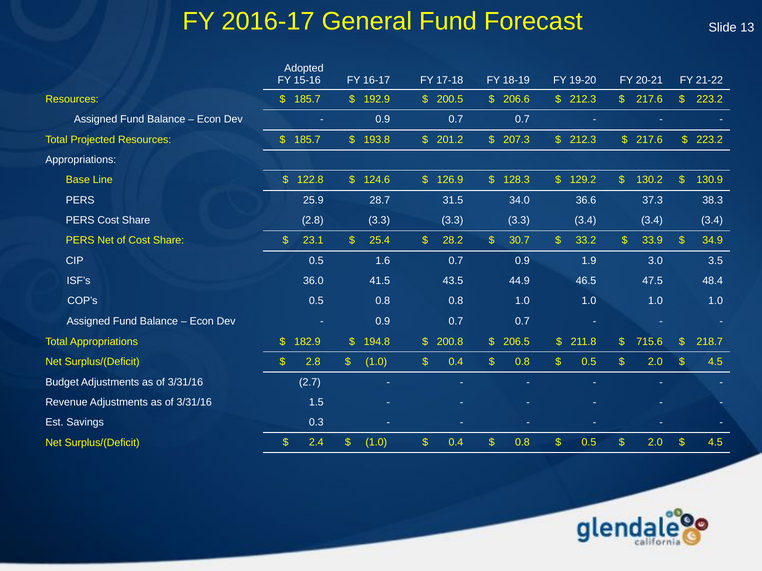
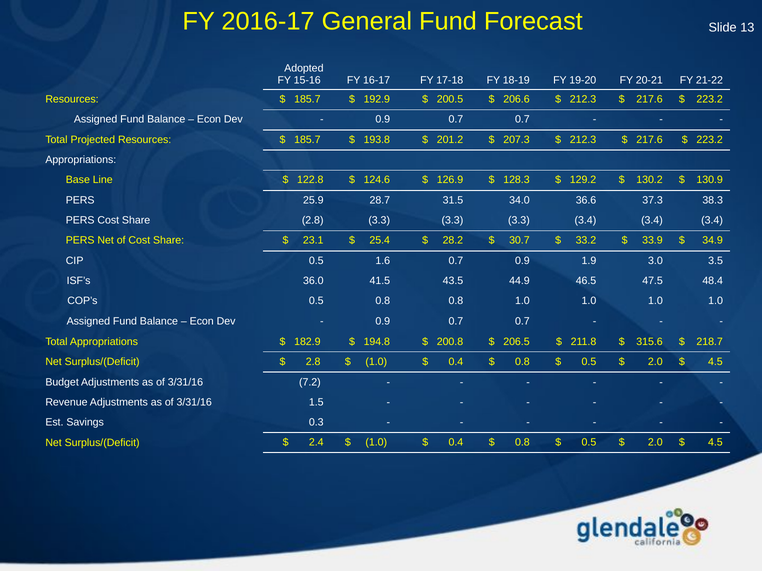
715.6: 715.6 -> 315.6 (649, 342)
2.7: 2.7 -> 7.2 (310, 382)
